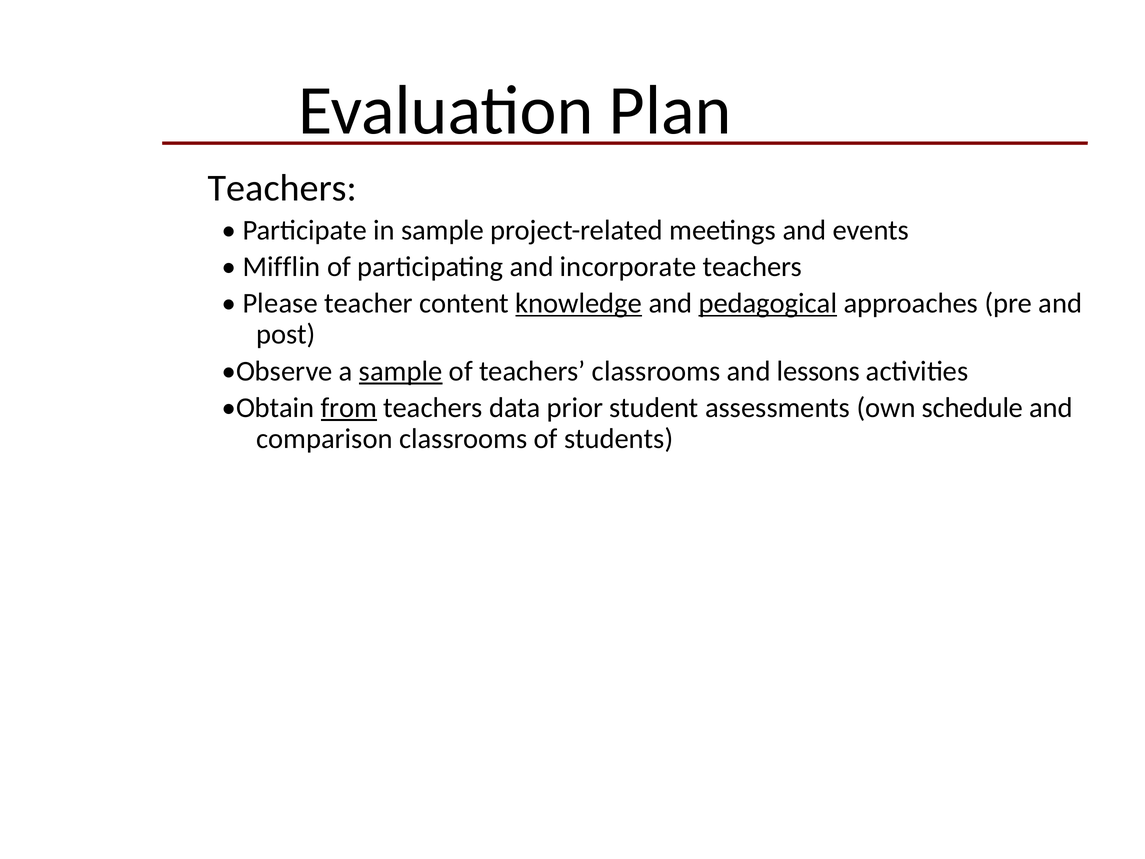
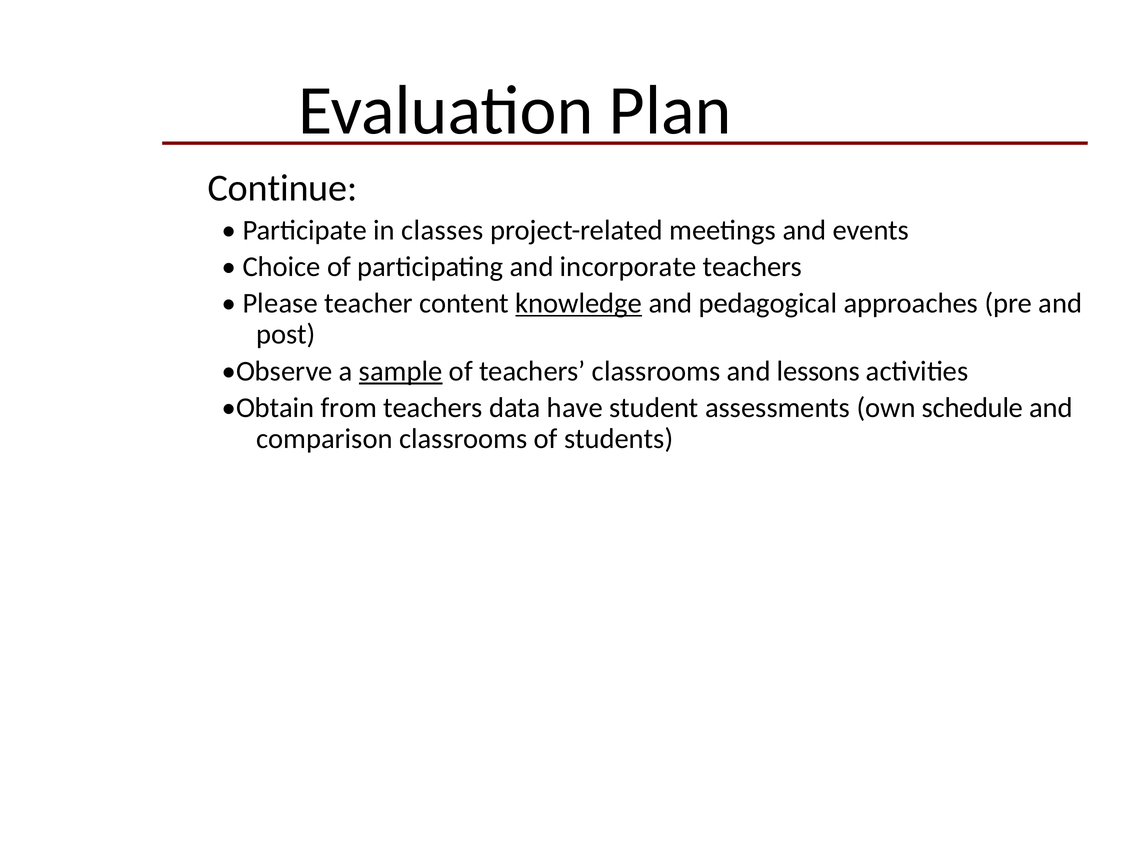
Teachers: Teachers -> Continue (282, 188)
in sample: sample -> classes (442, 230)
Mifflin: Mifflin -> Choice (282, 267)
pedagogical underline: present -> none (768, 303)
from underline: present -> none (349, 408)
prior: prior -> have (575, 408)
